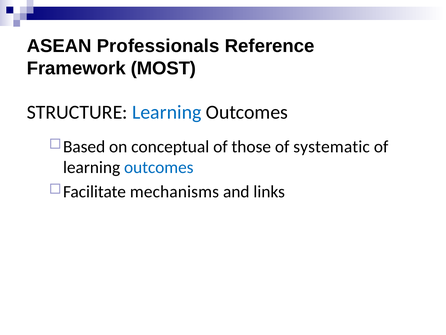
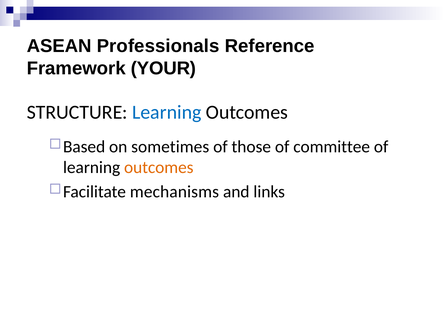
MOST: MOST -> YOUR (164, 68)
conceptual: conceptual -> sometimes (170, 146)
systematic: systematic -> committee (332, 146)
outcomes colour: blue -> orange (159, 167)
